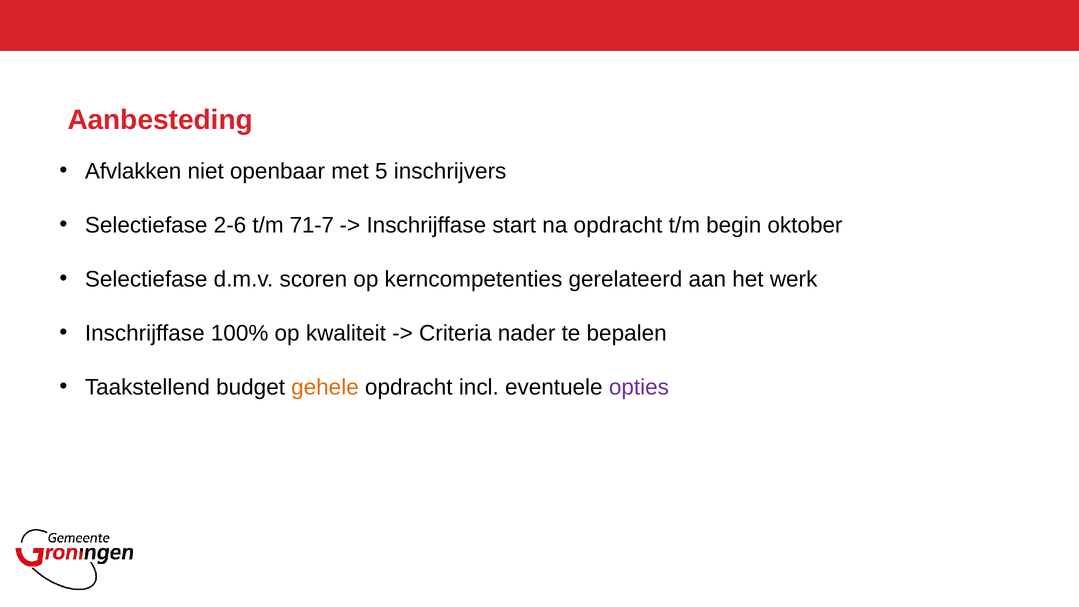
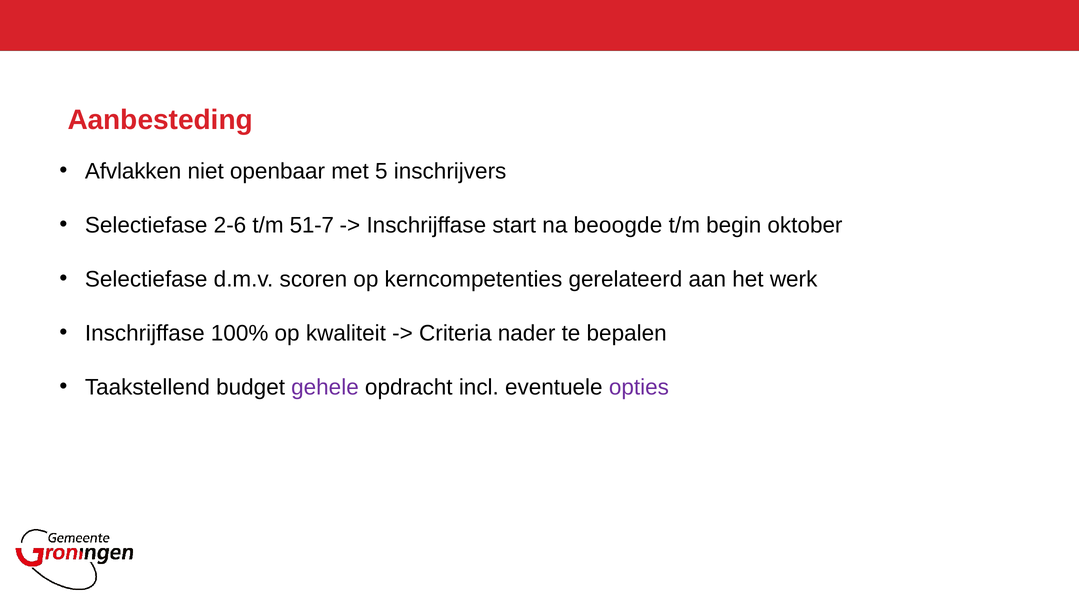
71-7: 71-7 -> 51-7 (312, 225)
na opdracht: opdracht -> beoogde (618, 225)
gehele colour: orange -> purple (325, 387)
